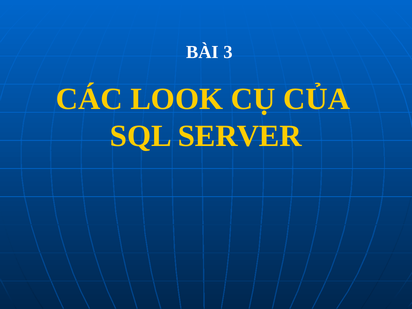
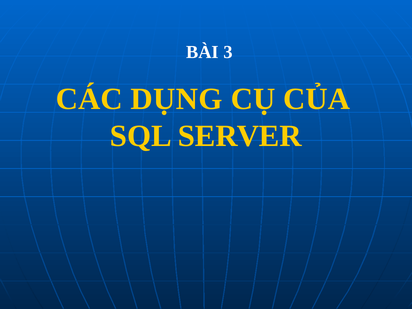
LOOK: LOOK -> DỤNG (177, 99)
